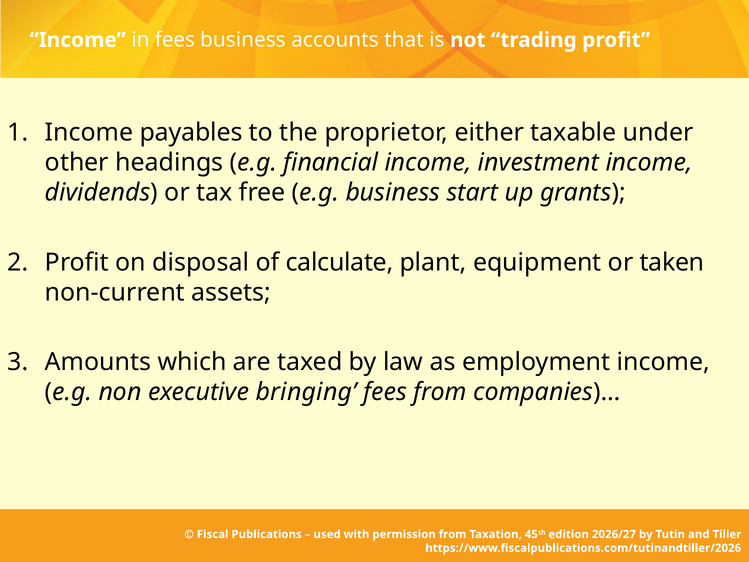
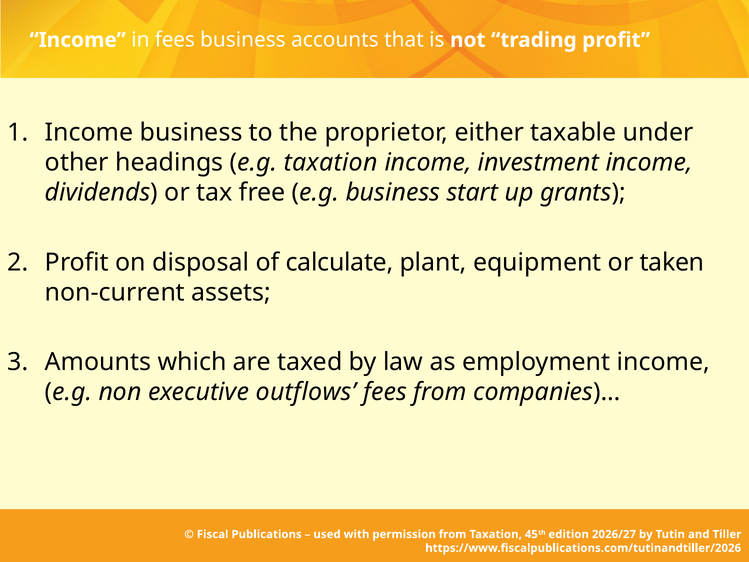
Income payables: payables -> business (191, 132)
e.g financial: financial -> taxation (331, 162)
bringing: bringing -> outflows (306, 392)
